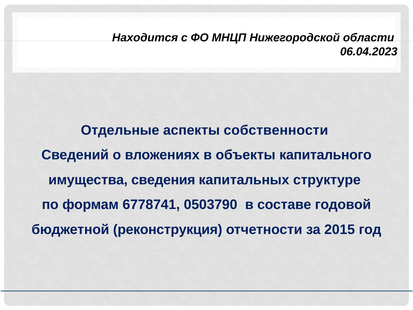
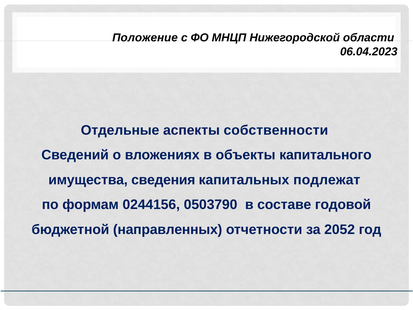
Находится: Находится -> Положение (145, 38)
структуре: структуре -> подлежат (327, 180)
6778741: 6778741 -> 0244156 (151, 205)
реконструкция: реконструкция -> направленных (168, 229)
2015: 2015 -> 2052 (340, 229)
